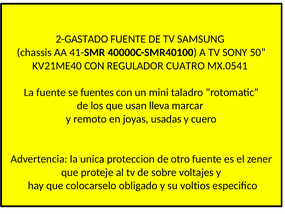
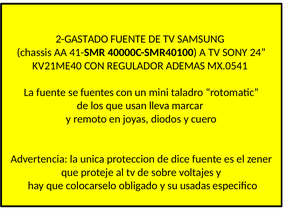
50: 50 -> 24 (258, 52)
CUATRO: CUATRO -> ADEMAS (185, 66)
usadas: usadas -> diodos (166, 119)
otro: otro -> dice (180, 159)
voltios: voltios -> usadas (195, 185)
